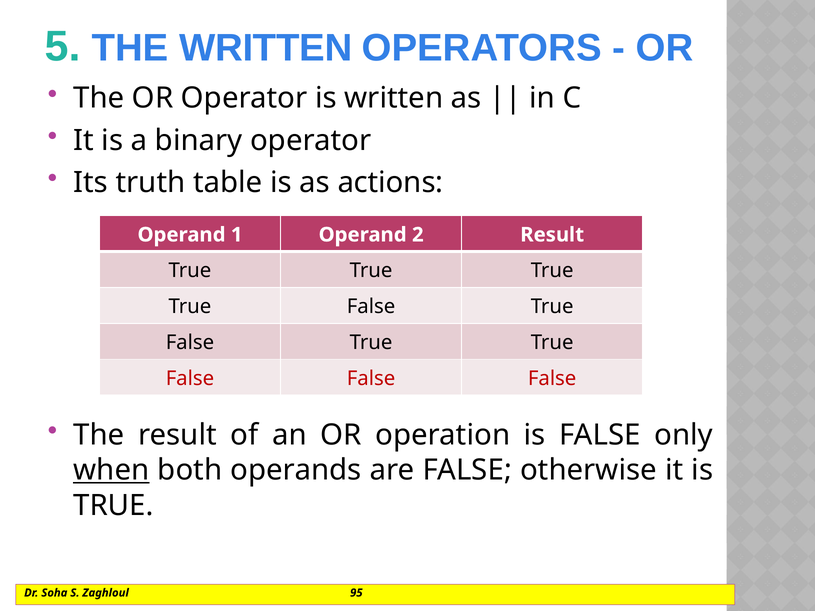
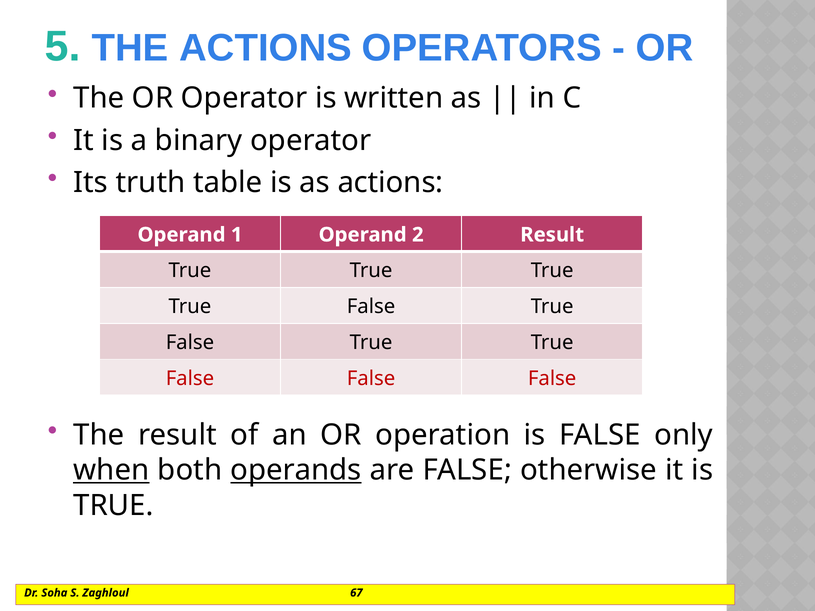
THE WRITTEN: WRITTEN -> ACTIONS (266, 48)
operands underline: none -> present (296, 470)
95: 95 -> 67 (356, 593)
